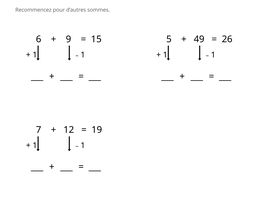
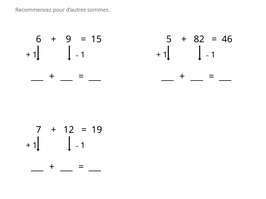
49: 49 -> 82 (199, 39)
26: 26 -> 46 (227, 39)
